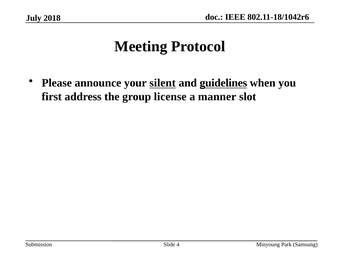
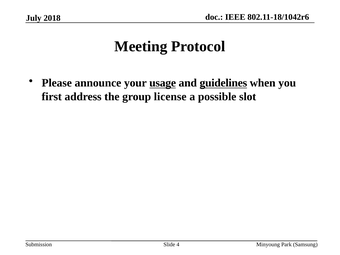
silent: silent -> usage (163, 83)
manner: manner -> possible (217, 97)
